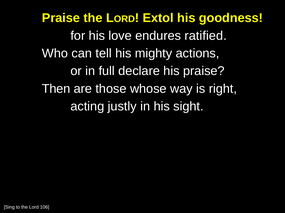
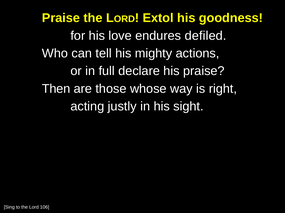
ratified: ratified -> defiled (206, 36)
